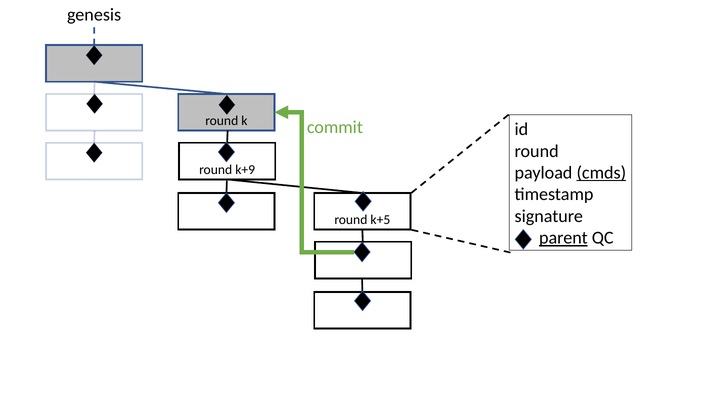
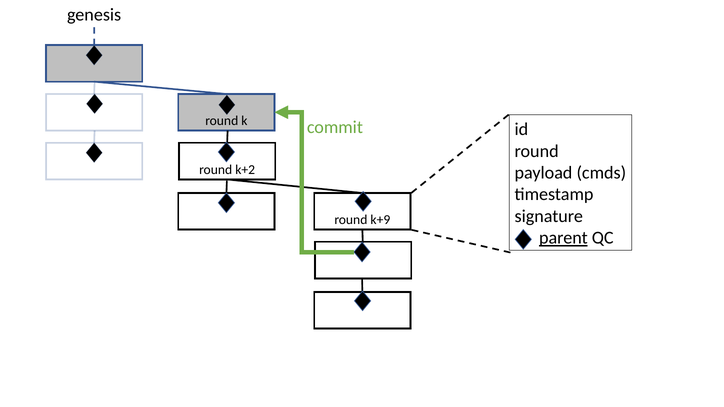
k+9: k+9 -> k+2 (245, 170)
cmds underline: present -> none (601, 173)
k+5: k+5 -> k+9 (380, 220)
